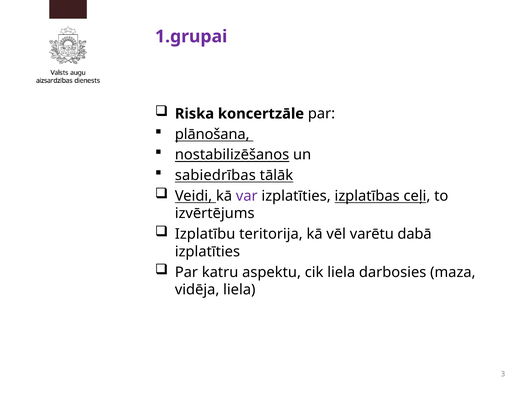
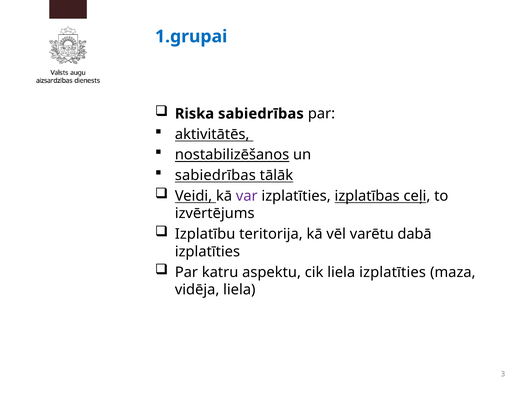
1.grupai colour: purple -> blue (191, 36)
Riska koncertzāle: koncertzāle -> sabiedrības (261, 114)
plānošana: plānošana -> aktivitātēs (212, 134)
liela darbosies: darbosies -> izplatīties (393, 272)
